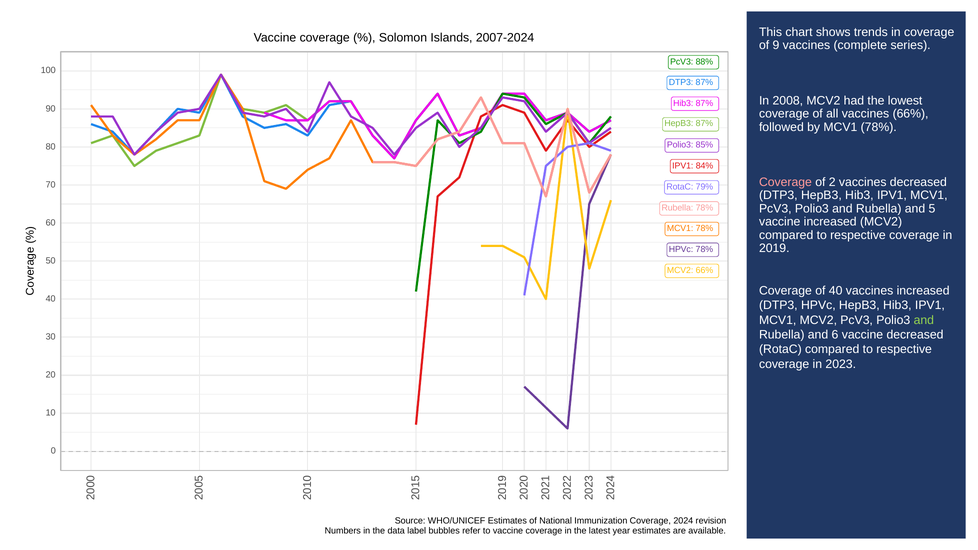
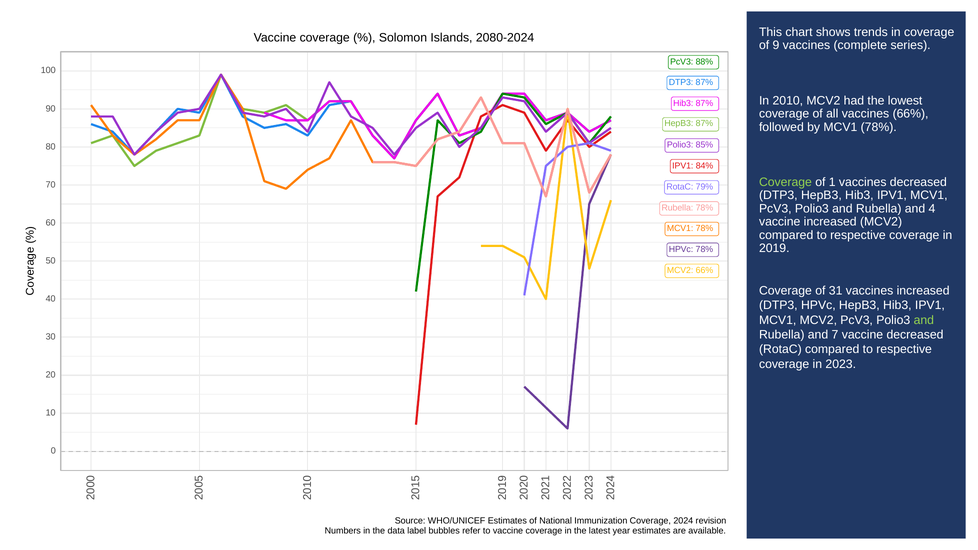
2007-2024: 2007-2024 -> 2080-2024 (505, 38)
2008: 2008 -> 2010 (788, 101)
Coverage colour: pink -> light green (785, 182)
of 2: 2 -> 1 (832, 182)
and 5: 5 -> 4 (932, 209)
of 40: 40 -> 31 (836, 291)
6: 6 -> 7 (835, 335)
